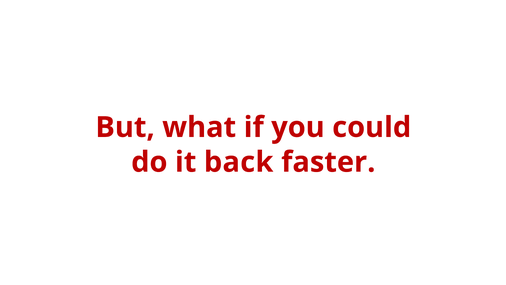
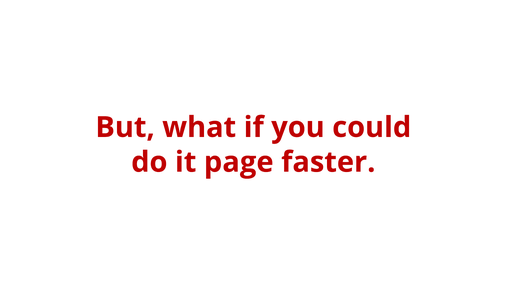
back: back -> page (239, 162)
